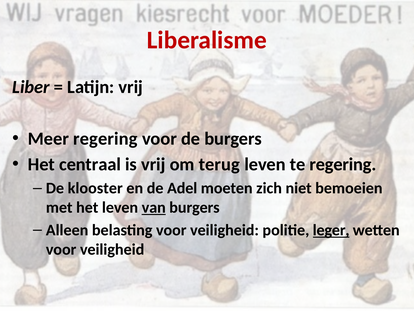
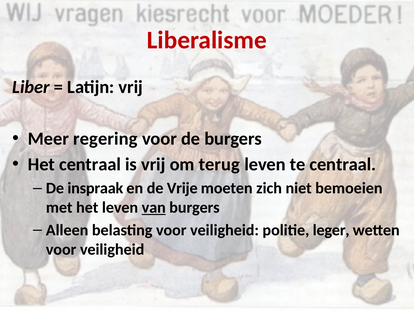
te regering: regering -> centraal (343, 164)
klooster: klooster -> inspraak (95, 188)
Adel: Adel -> Vrije (182, 188)
leger underline: present -> none (331, 230)
